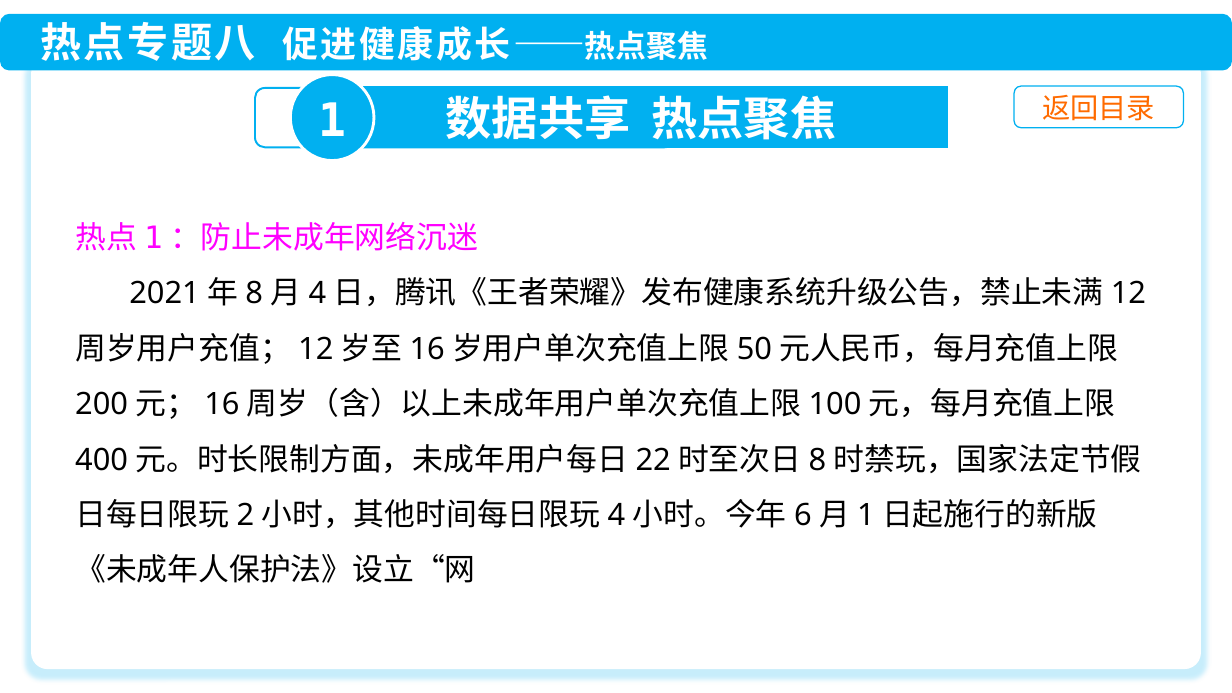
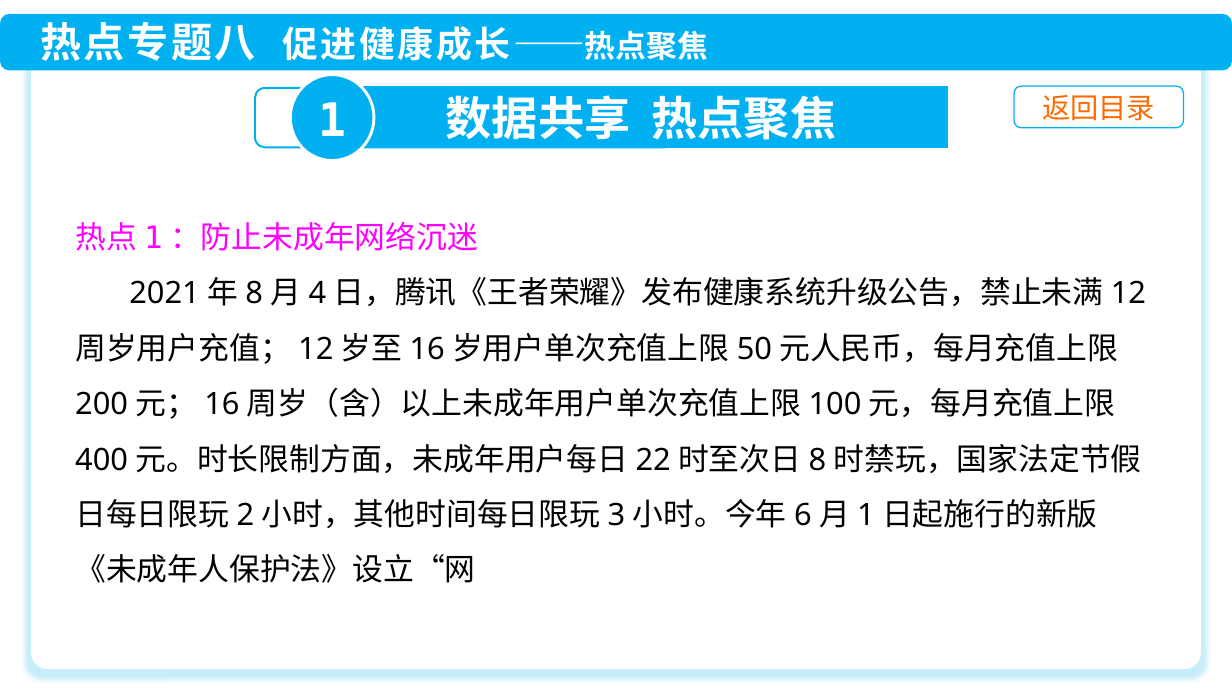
4: 4 -> 3 (617, 515)
